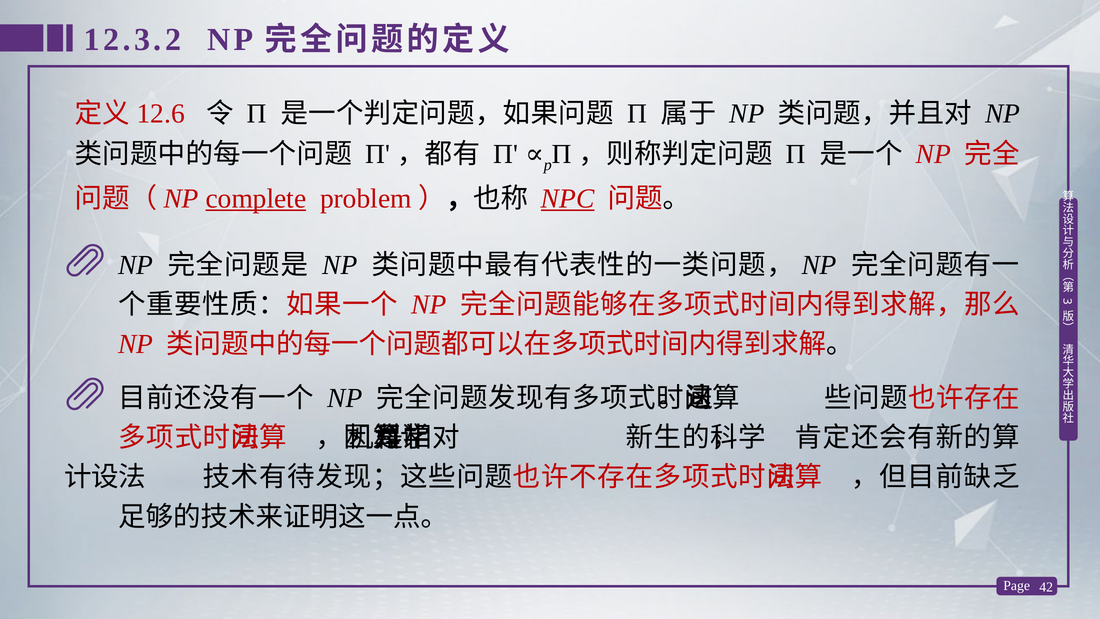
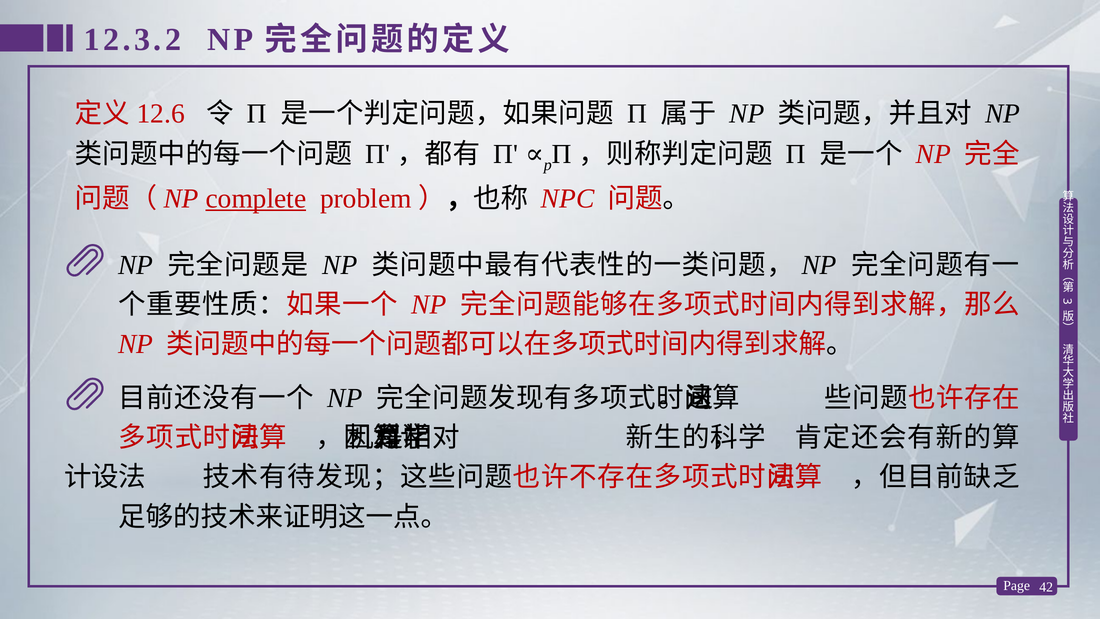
NPC underline: present -> none (568, 198)
